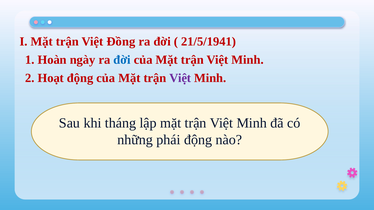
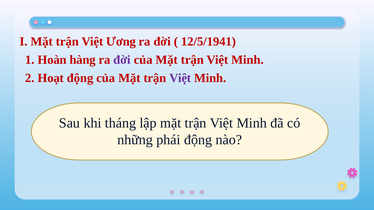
Đồng: Đồng -> Ương (121, 42)
21/5/1941: 21/5/1941 -> 12/5/1941 (209, 42)
ngày: ngày -> hàng (83, 60)
đời colour: blue -> purple (122, 60)
